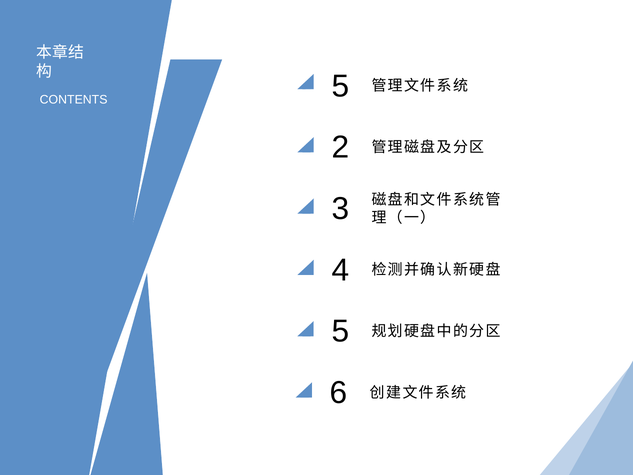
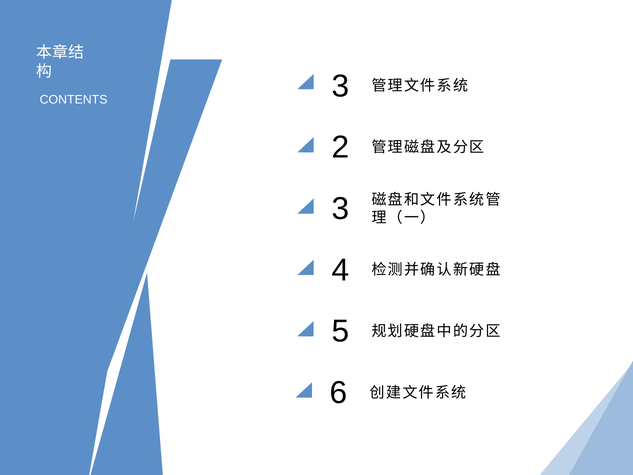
CONTENTS 5: 5 -> 3 (340, 86)
